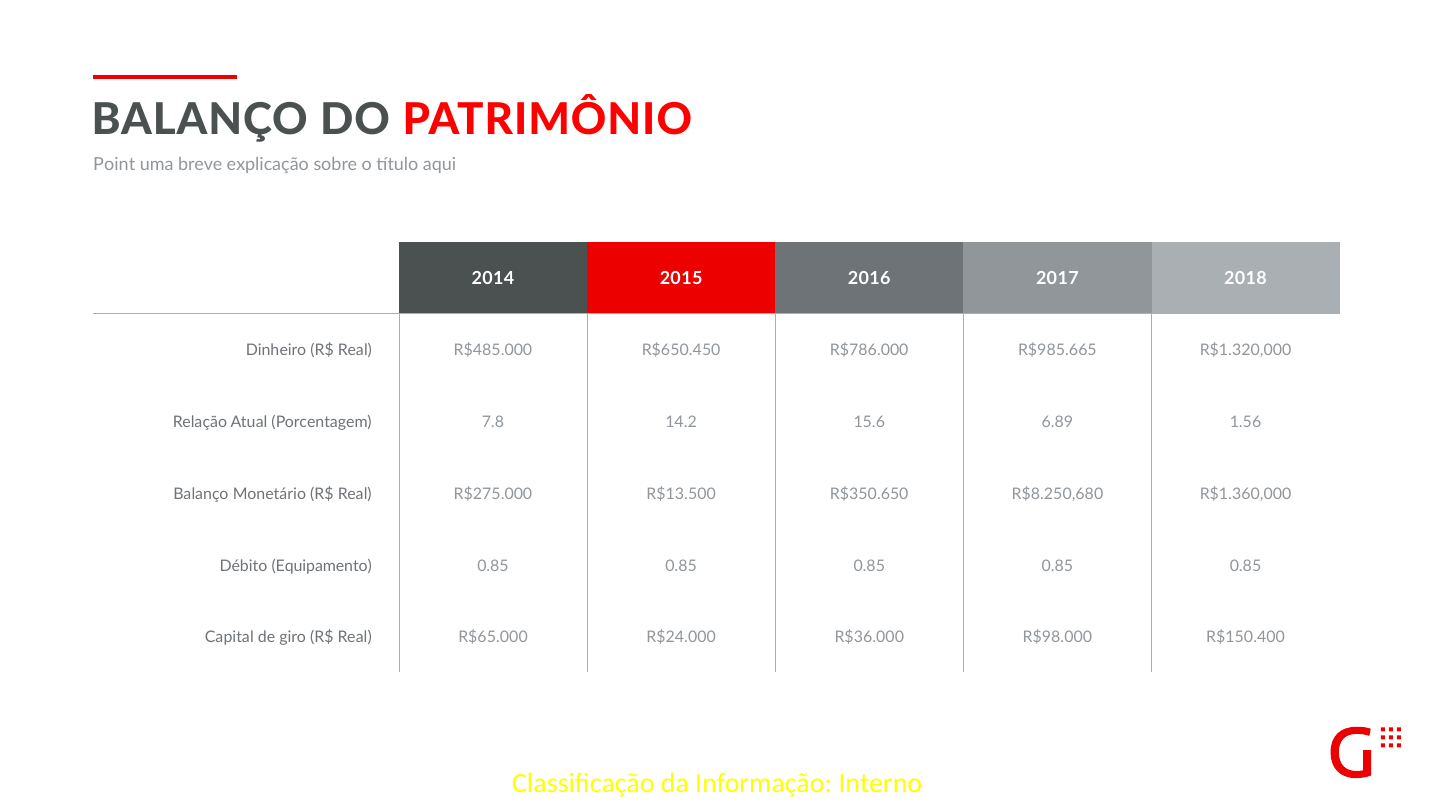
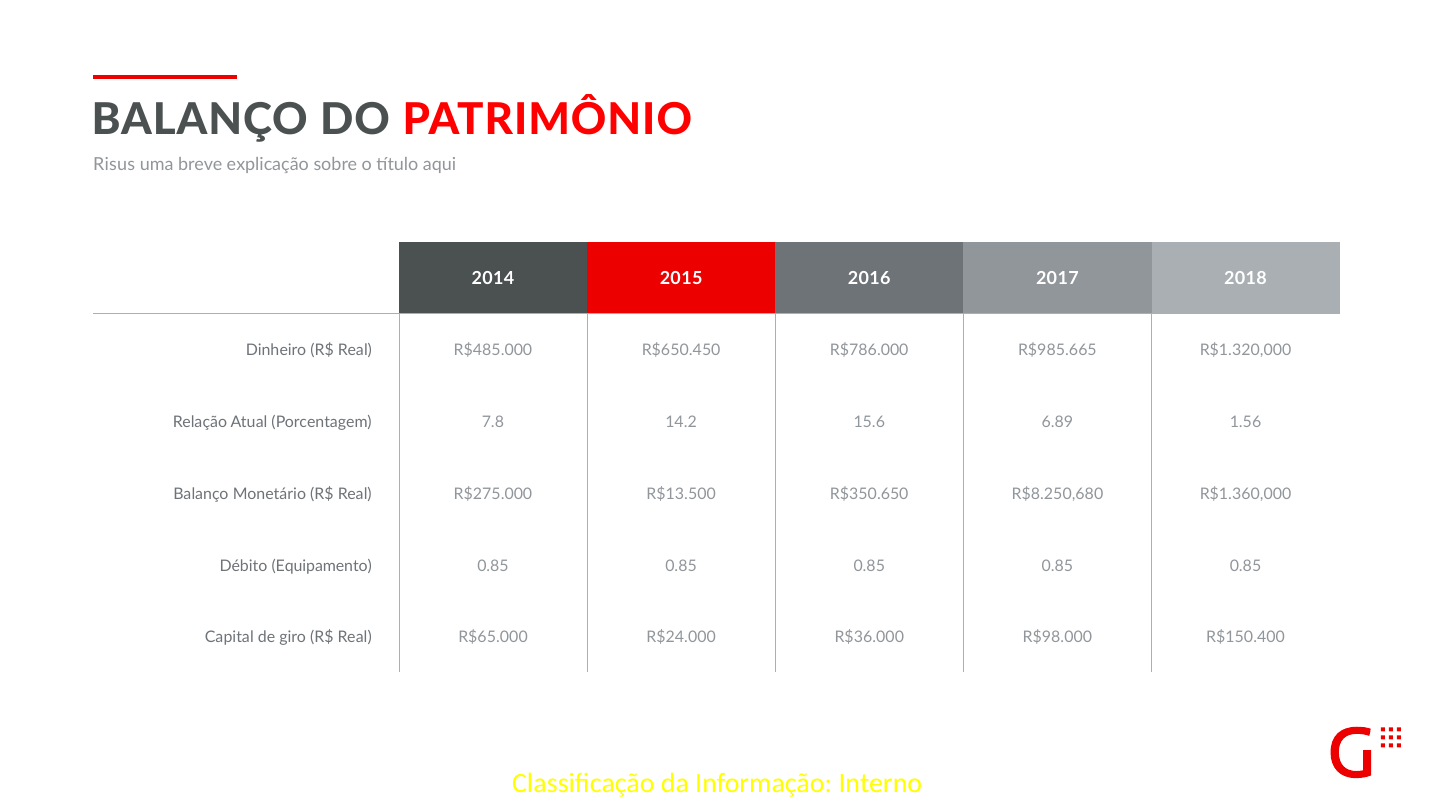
Point: Point -> Risus (114, 165)
